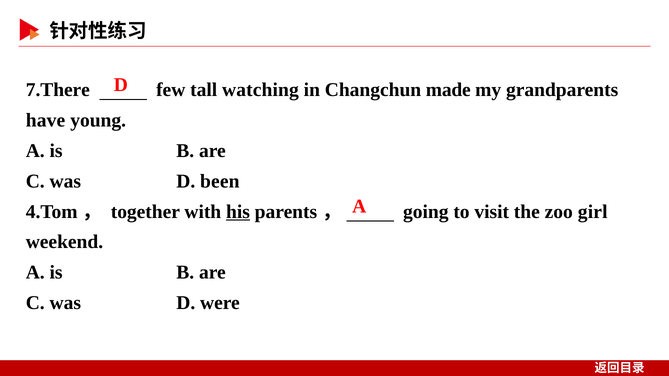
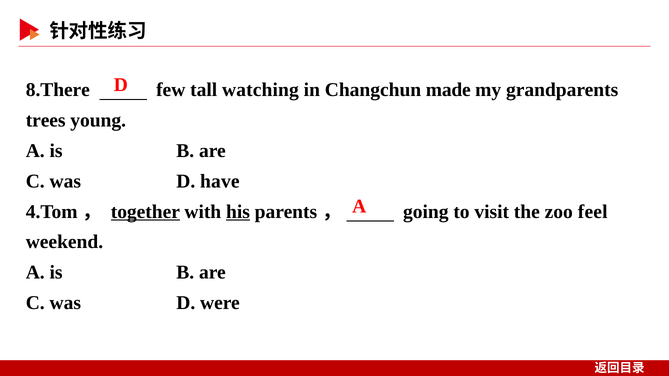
7.There: 7.There -> 8.There (58, 90)
have: have -> trees (46, 120)
been: been -> have (220, 181)
together underline: none -> present (145, 212)
girl: girl -> feel (593, 212)
